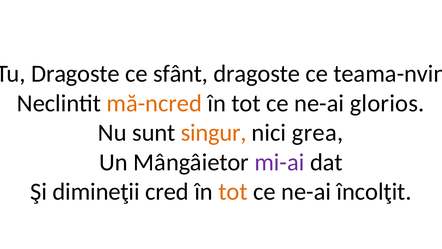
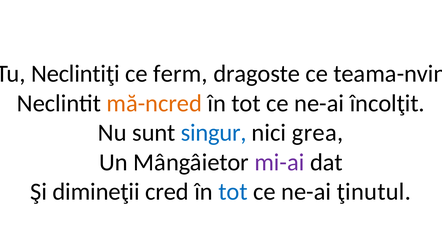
Dragoste: Dragoste -> Neclintiţi (75, 74)
sfânt: sfânt -> ferm (180, 74)
glorios: glorios -> încolţit (387, 103)
singur colour: orange -> blue (214, 133)
tot colour: orange -> blue (233, 192)
încolţit: încolţit -> ţinutul (374, 192)
